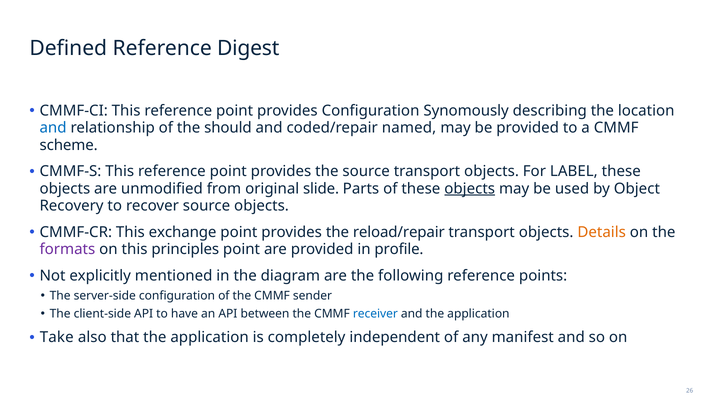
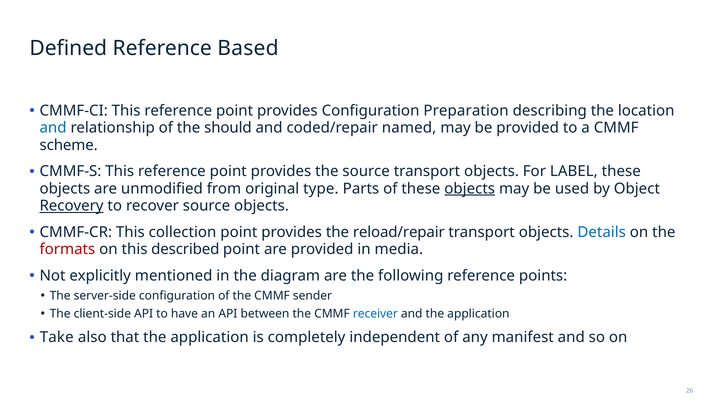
Digest: Digest -> Based (248, 48)
Synomously: Synomously -> Preparation (466, 111)
slide: slide -> type (321, 189)
Recovery underline: none -> present (72, 206)
exchange: exchange -> collection (183, 232)
Details colour: orange -> blue (602, 232)
formats colour: purple -> red (67, 249)
principles: principles -> described (185, 249)
profile: profile -> media (399, 249)
